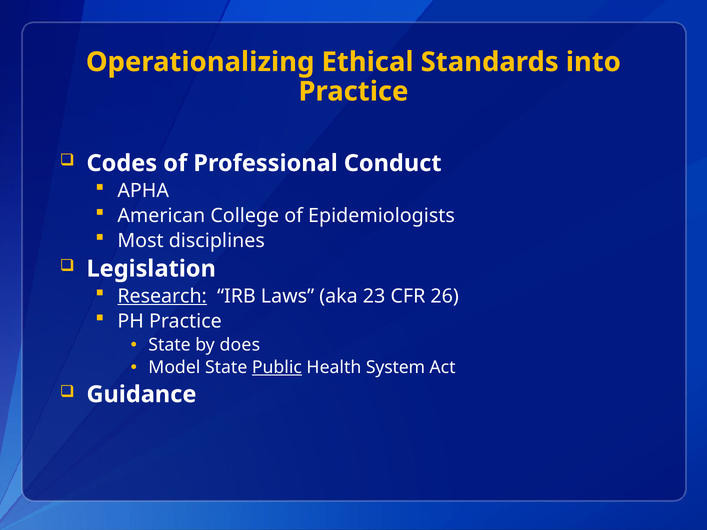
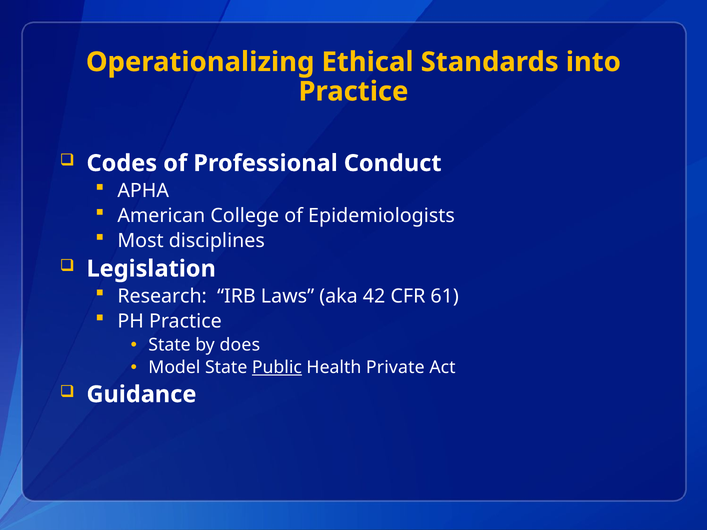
Research underline: present -> none (162, 296)
23: 23 -> 42 (374, 296)
26: 26 -> 61 (445, 296)
System: System -> Private (395, 368)
